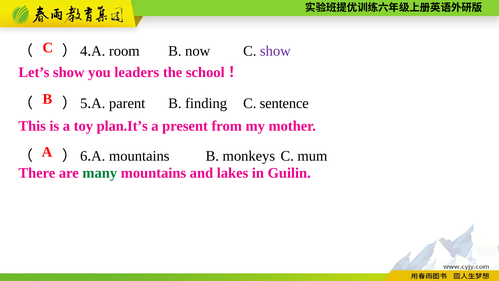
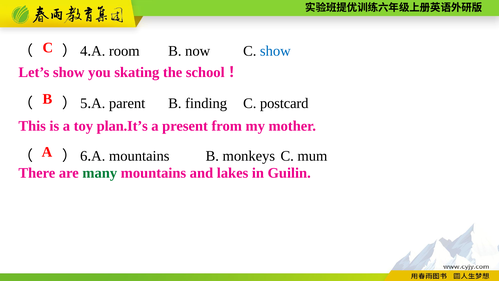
show colour: purple -> blue (275, 51)
leaders: leaders -> skating (137, 72)
sentence: sentence -> postcard (284, 103)
